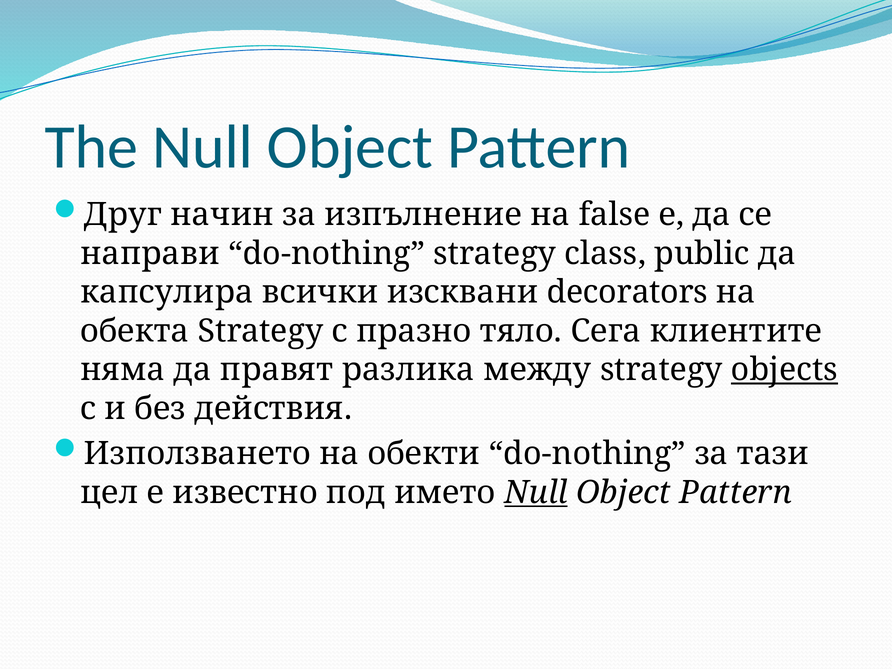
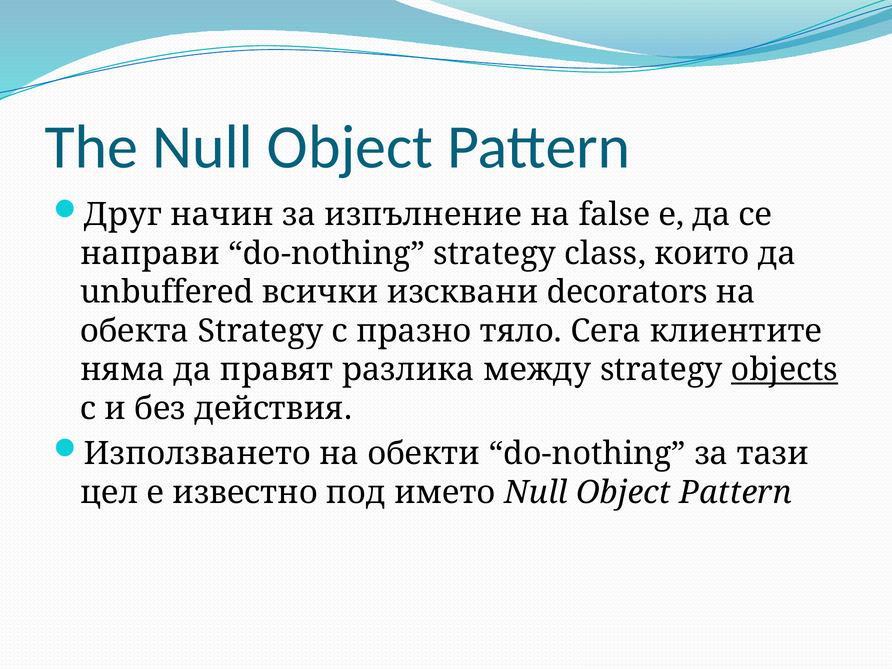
public: public -> които (702, 254)
капсулира: капсулира -> unbuffered (167, 292)
Null underline: present -> none (536, 492)
